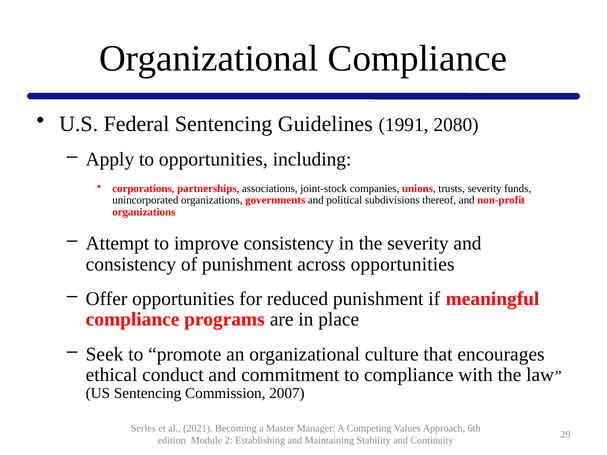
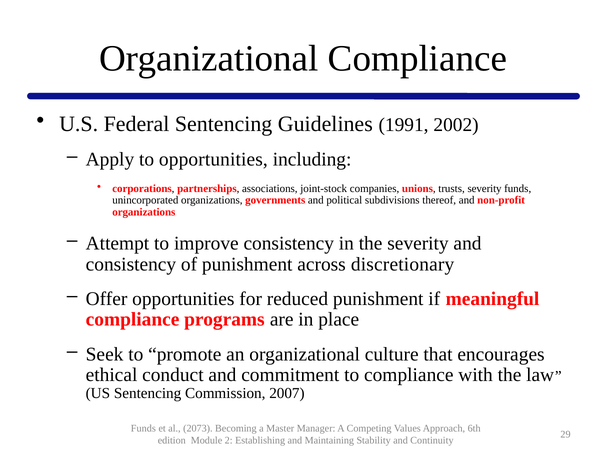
2080: 2080 -> 2002 (456, 125)
across opportunities: opportunities -> discretionary (403, 264)
Series: Series -> Funds (143, 429)
2021: 2021 -> 2073 (198, 429)
